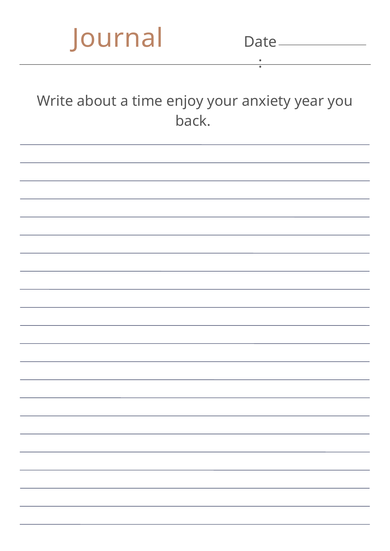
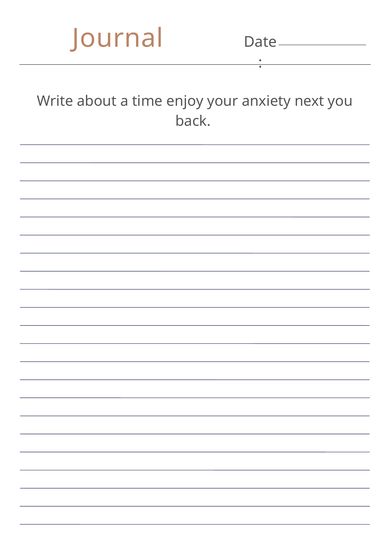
year: year -> next (309, 101)
